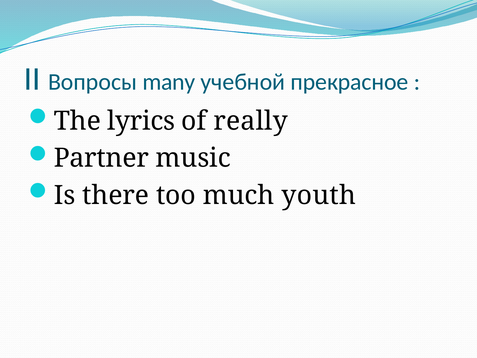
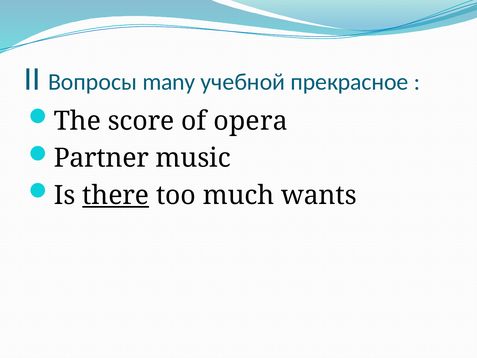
lyrics: lyrics -> score (141, 121)
really: really -> opera (251, 121)
there underline: none -> present (116, 195)
youth: youth -> wants (319, 195)
